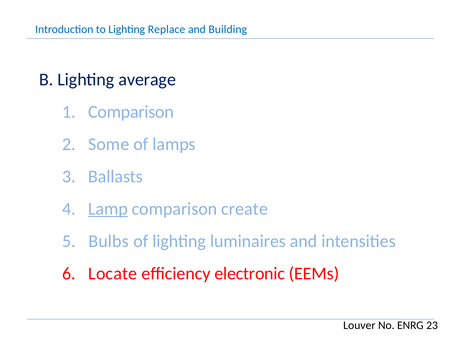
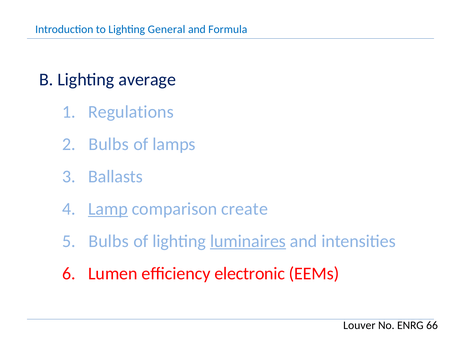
Replace: Replace -> General (167, 29)
Building: Building -> Formula (228, 29)
Comparison: Comparison -> Regulations (131, 112)
Some: Some -> Bulbs (109, 144)
luminaires underline: none -> present (248, 241)
Locate: Locate -> Lumen (113, 273)
23: 23 -> 66 (432, 325)
